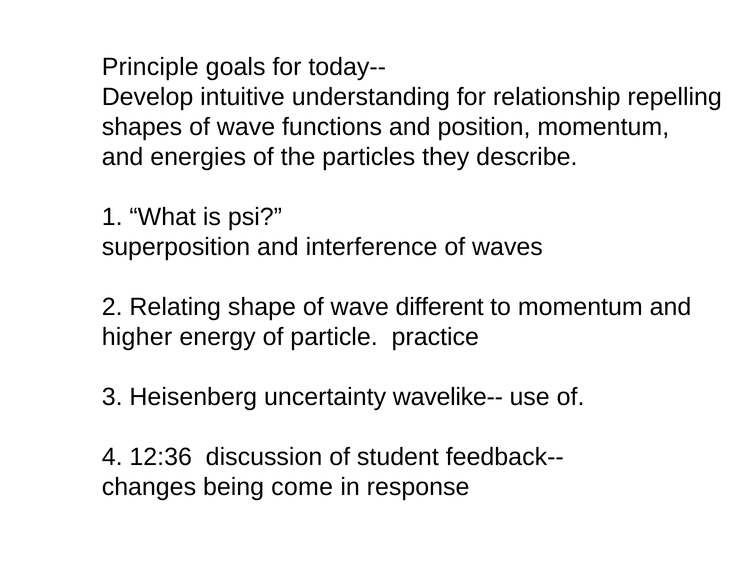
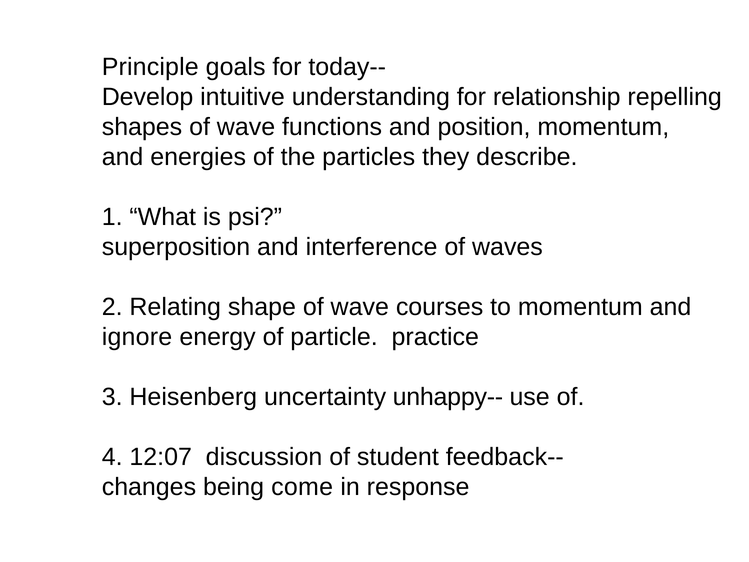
different: different -> courses (440, 307)
higher: higher -> ignore (137, 337)
wavelike--: wavelike-- -> unhappy-- (448, 397)
12:36: 12:36 -> 12:07 (161, 457)
